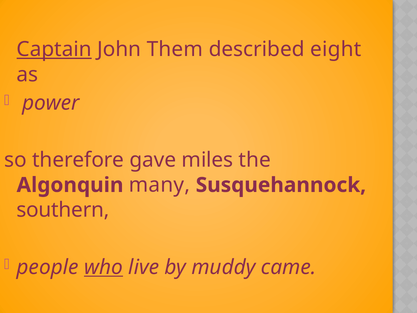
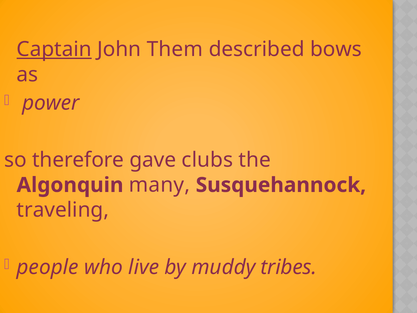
eight: eight -> bows (336, 49)
miles: miles -> clubs (207, 160)
southern: southern -> traveling (63, 210)
who underline: present -> none (103, 267)
came: came -> tribes (289, 267)
